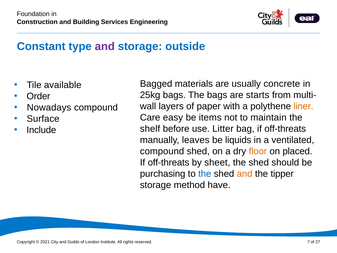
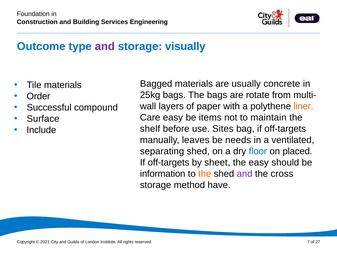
Constant: Constant -> Outcome (41, 46)
outside: outside -> visually (185, 46)
Tile available: available -> materials (63, 85)
starts: starts -> rotate (258, 95)
Nowadays: Nowadays -> Successful (49, 107)
Litter: Litter -> Sites (223, 129)
bag if off-threats: off-threats -> off-targets (285, 129)
liquids: liquids -> needs (238, 140)
compound: compound -> separating (162, 151)
floor colour: orange -> blue (258, 151)
off-threats: off-threats -> off-targets (169, 162)
shed: shed -> easy (259, 162)
purchasing: purchasing -> information (163, 174)
the colour: blue -> orange (205, 174)
and colour: orange -> purple (245, 174)
tipper: tipper -> cross (282, 174)
